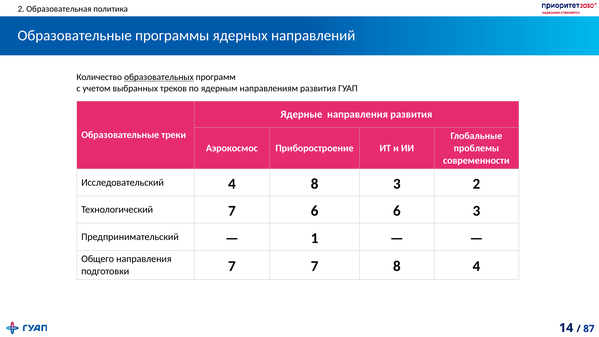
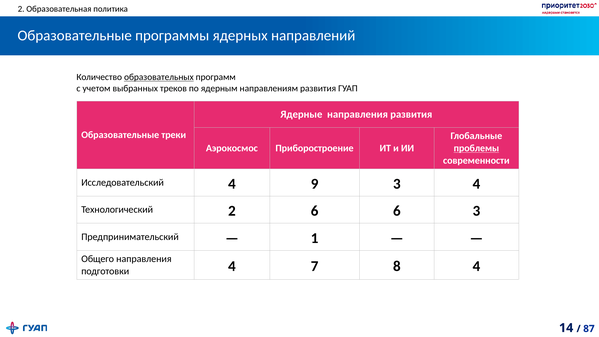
проблемы underline: none -> present (476, 148)
4 8: 8 -> 9 (315, 184)
3 2: 2 -> 4 (476, 184)
Технологический 7: 7 -> 2 (232, 211)
подготовки 7: 7 -> 4 (232, 266)
